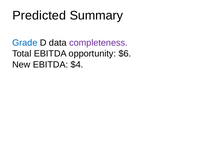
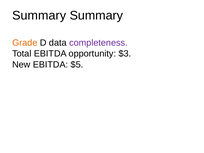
Predicted: Predicted -> Summary (39, 15)
Grade colour: blue -> orange (25, 43)
$6: $6 -> $3 (125, 54)
$4: $4 -> $5 (77, 65)
